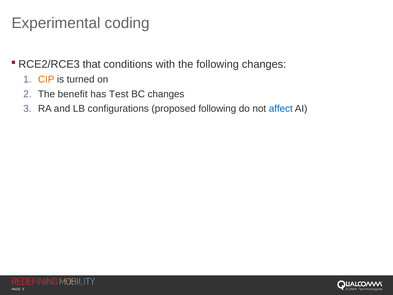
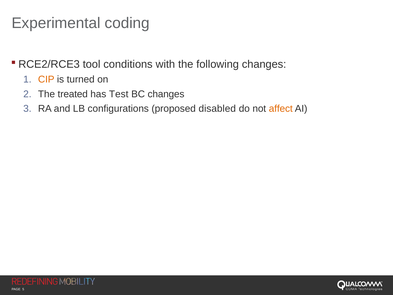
that: that -> tool (92, 64)
benefit: benefit -> treated (73, 94)
proposed following: following -> disabled (217, 109)
affect colour: blue -> orange (281, 109)
